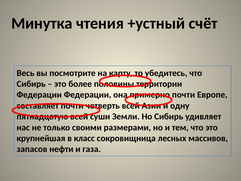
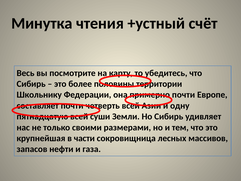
Федерации: Федерации -> Школьнику (39, 95)
класс: класс -> части (84, 138)
